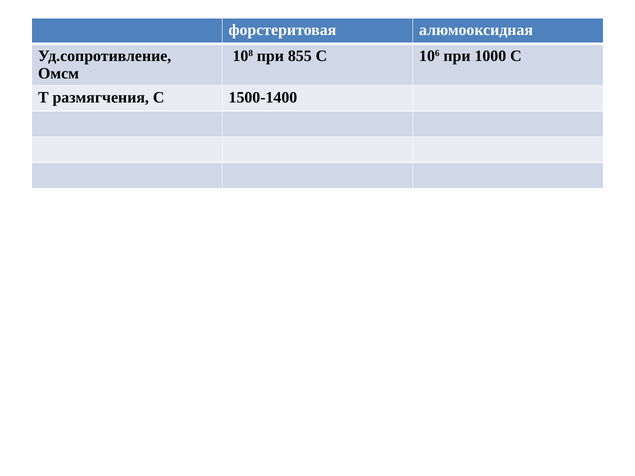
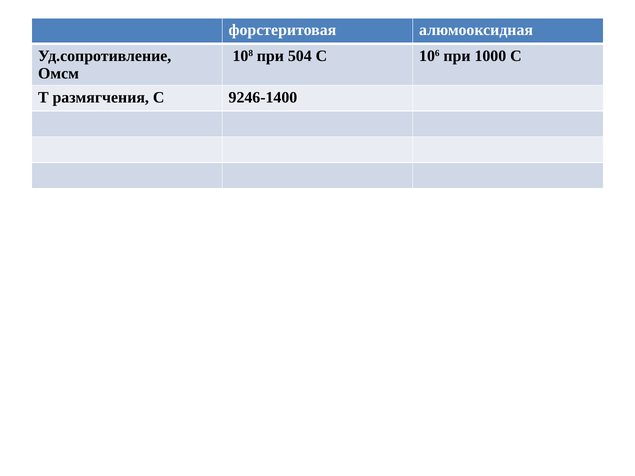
855: 855 -> 504 (300, 56)
1500-1400: 1500-1400 -> 9246-1400 (263, 97)
